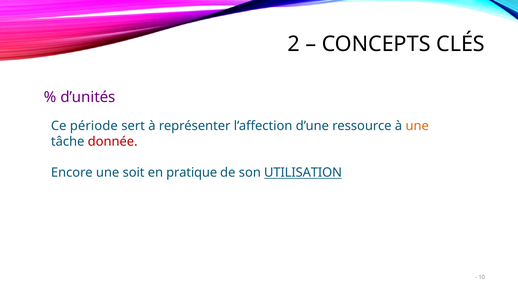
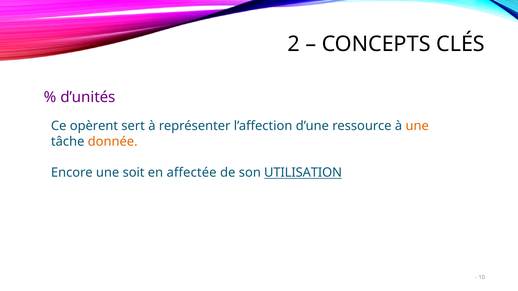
période: période -> opèrent (94, 126)
donnée colour: red -> orange (113, 142)
pratique: pratique -> affectée (192, 173)
